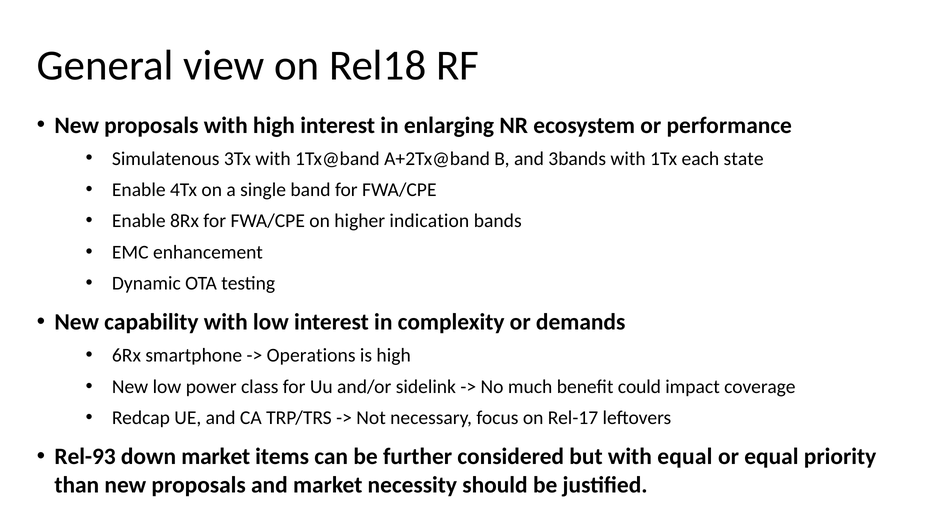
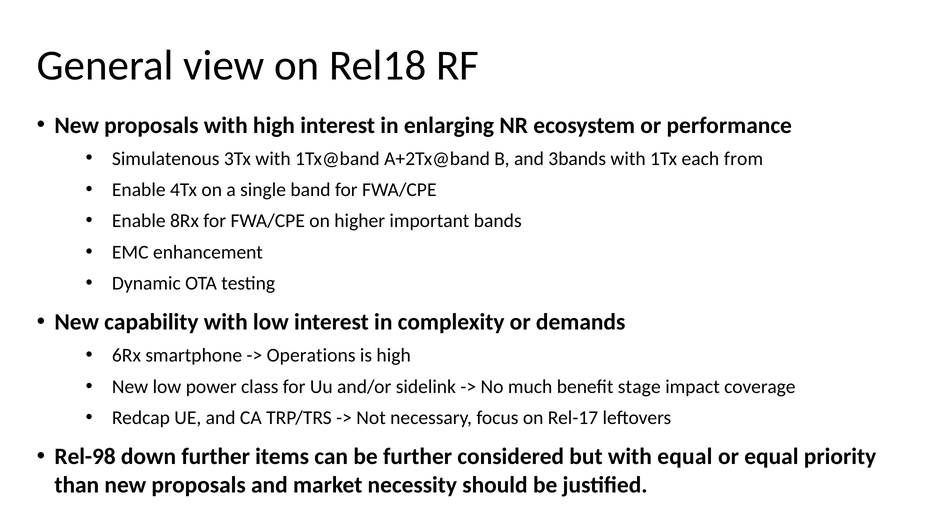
state: state -> from (744, 159)
indication: indication -> important (429, 221)
could: could -> stage (639, 387)
Rel-93: Rel-93 -> Rel-98 (85, 457)
down market: market -> further (216, 457)
